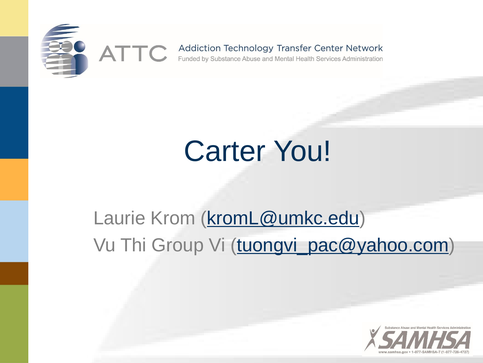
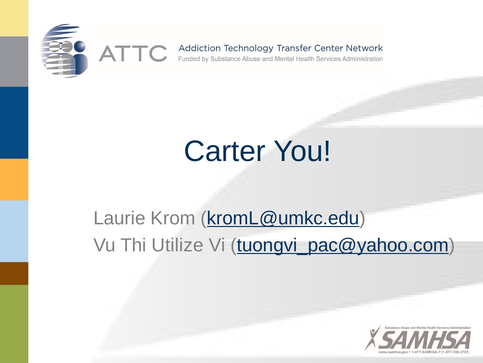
Group: Group -> Utilize (178, 245)
